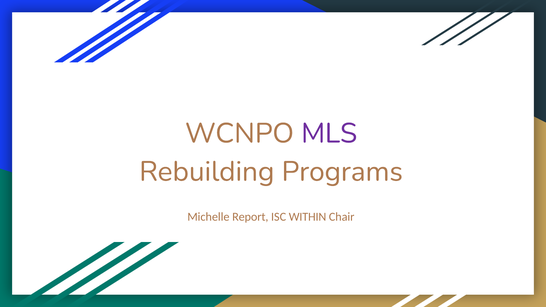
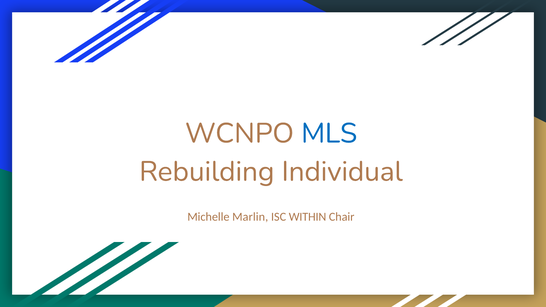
MLS colour: purple -> blue (329, 133)
Programs: Programs -> Individual (342, 172)
Report: Report -> Marlin (250, 217)
